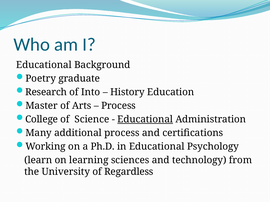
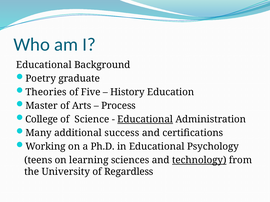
Research: Research -> Theories (46, 92)
Into: Into -> Five (91, 92)
additional process: process -> success (122, 133)
learn: learn -> teens (38, 160)
technology underline: none -> present (199, 160)
